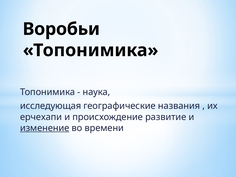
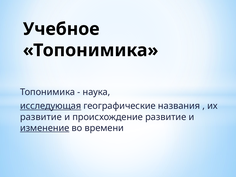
Воробьи: Воробьи -> Учебное (61, 29)
исследующая underline: none -> present (51, 106)
ерчехапи: ерчехапи -> развитие (41, 117)
